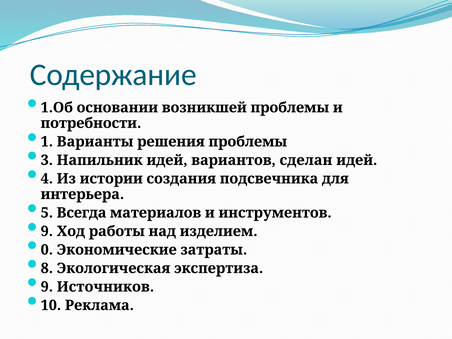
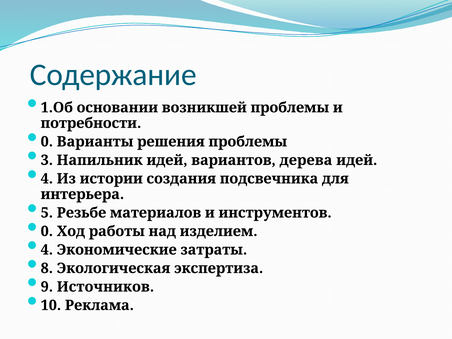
1: 1 -> 0 (47, 142)
сделан: сделан -> дерева (306, 160)
Всегда: Всегда -> Резьбе (81, 213)
9: 9 -> 0 (47, 231)
0: 0 -> 4 (47, 250)
